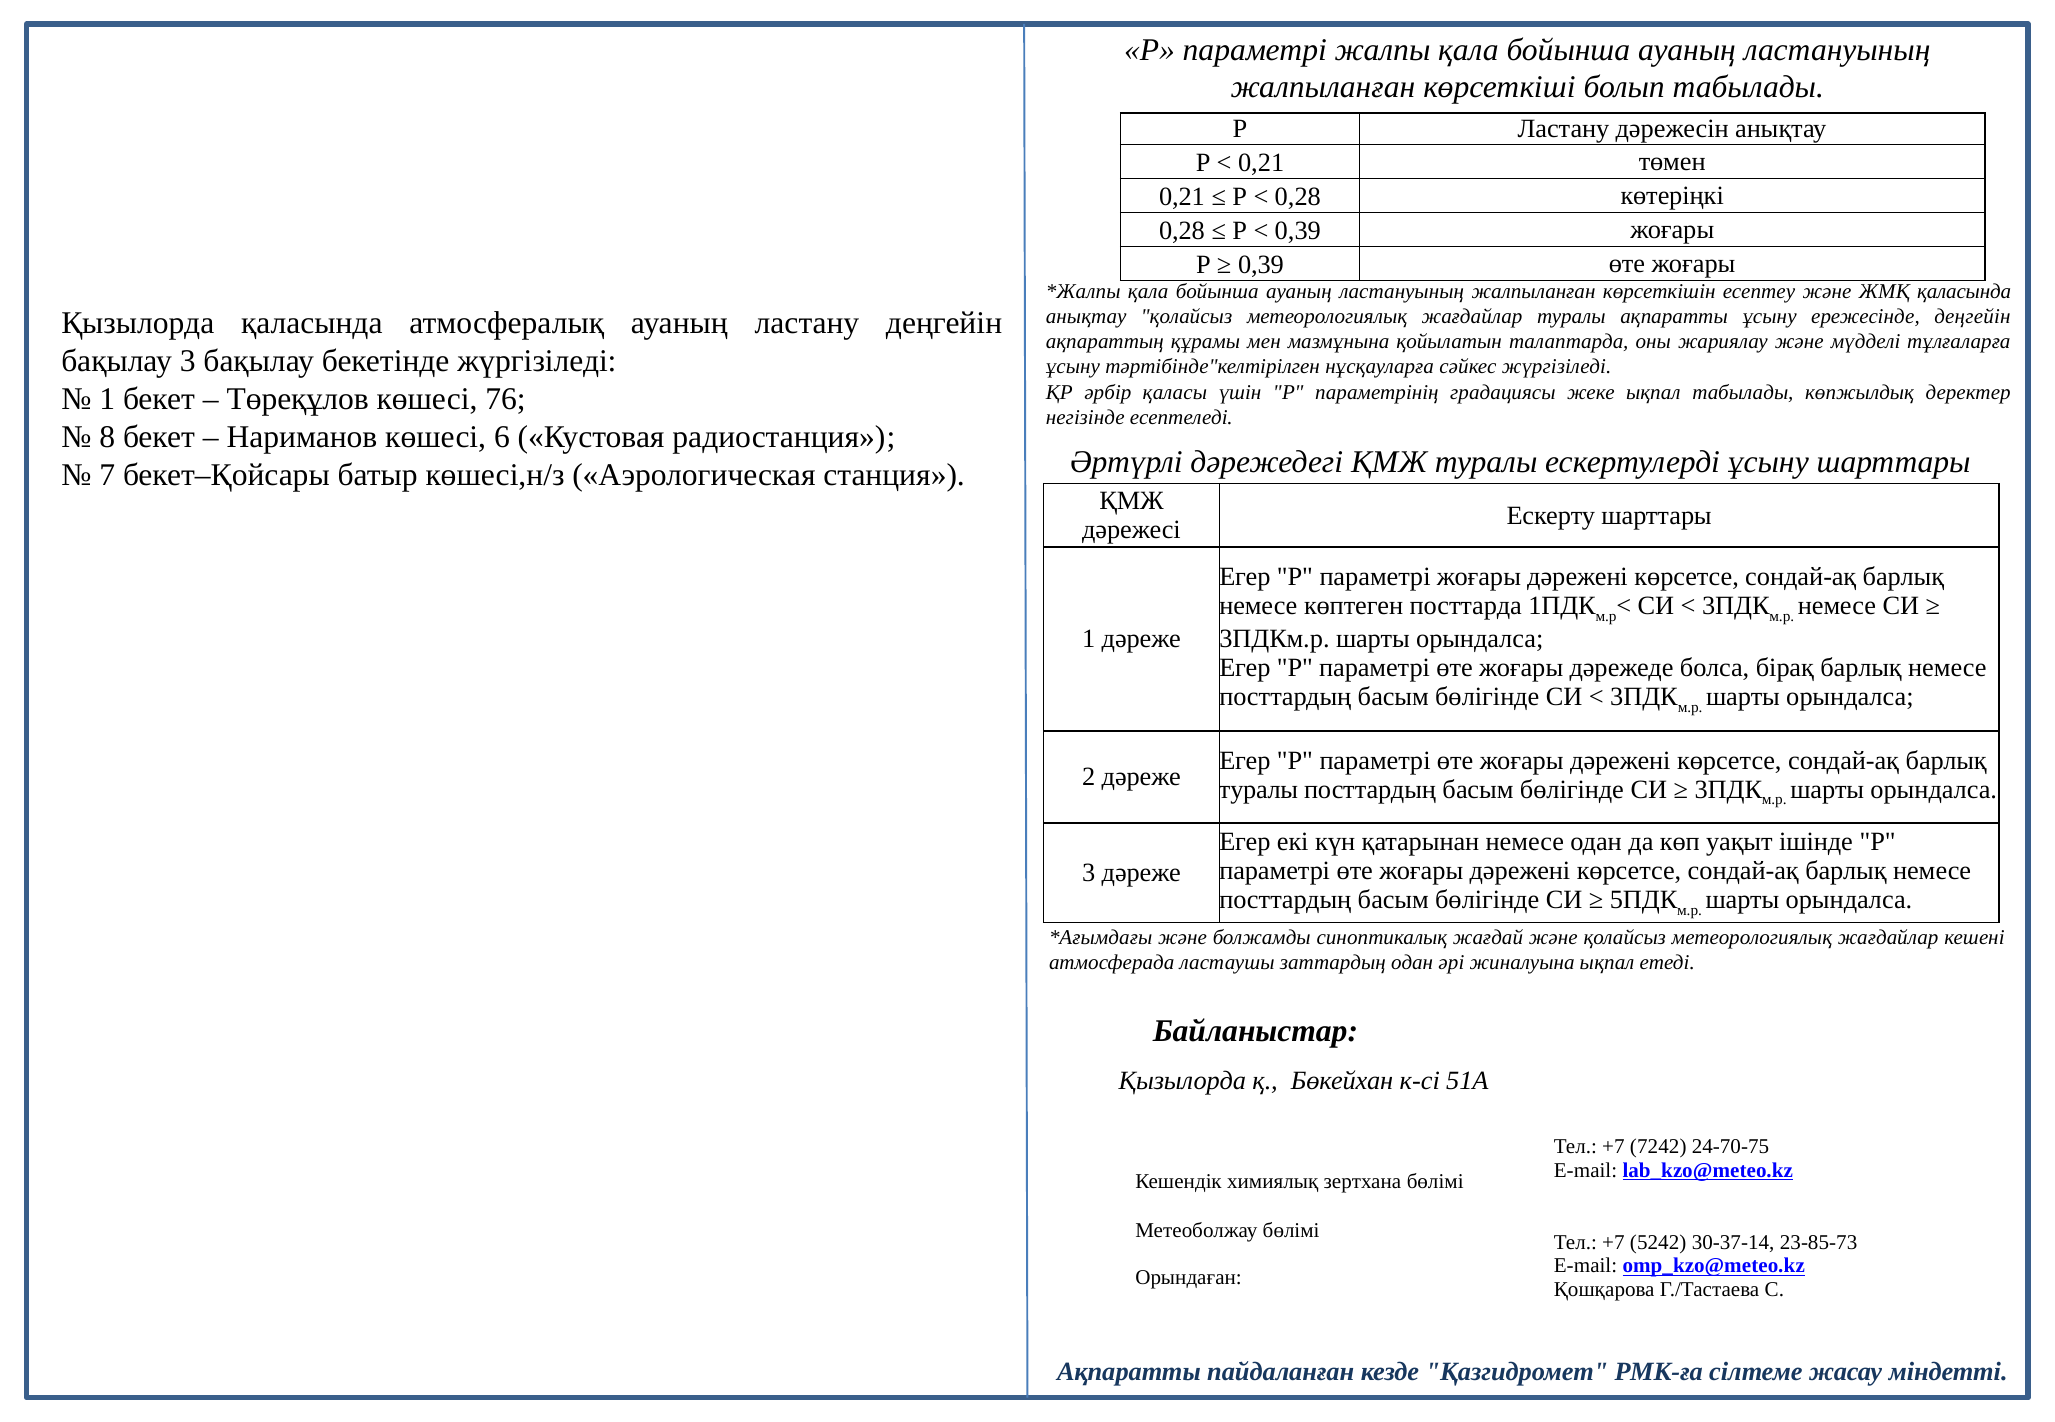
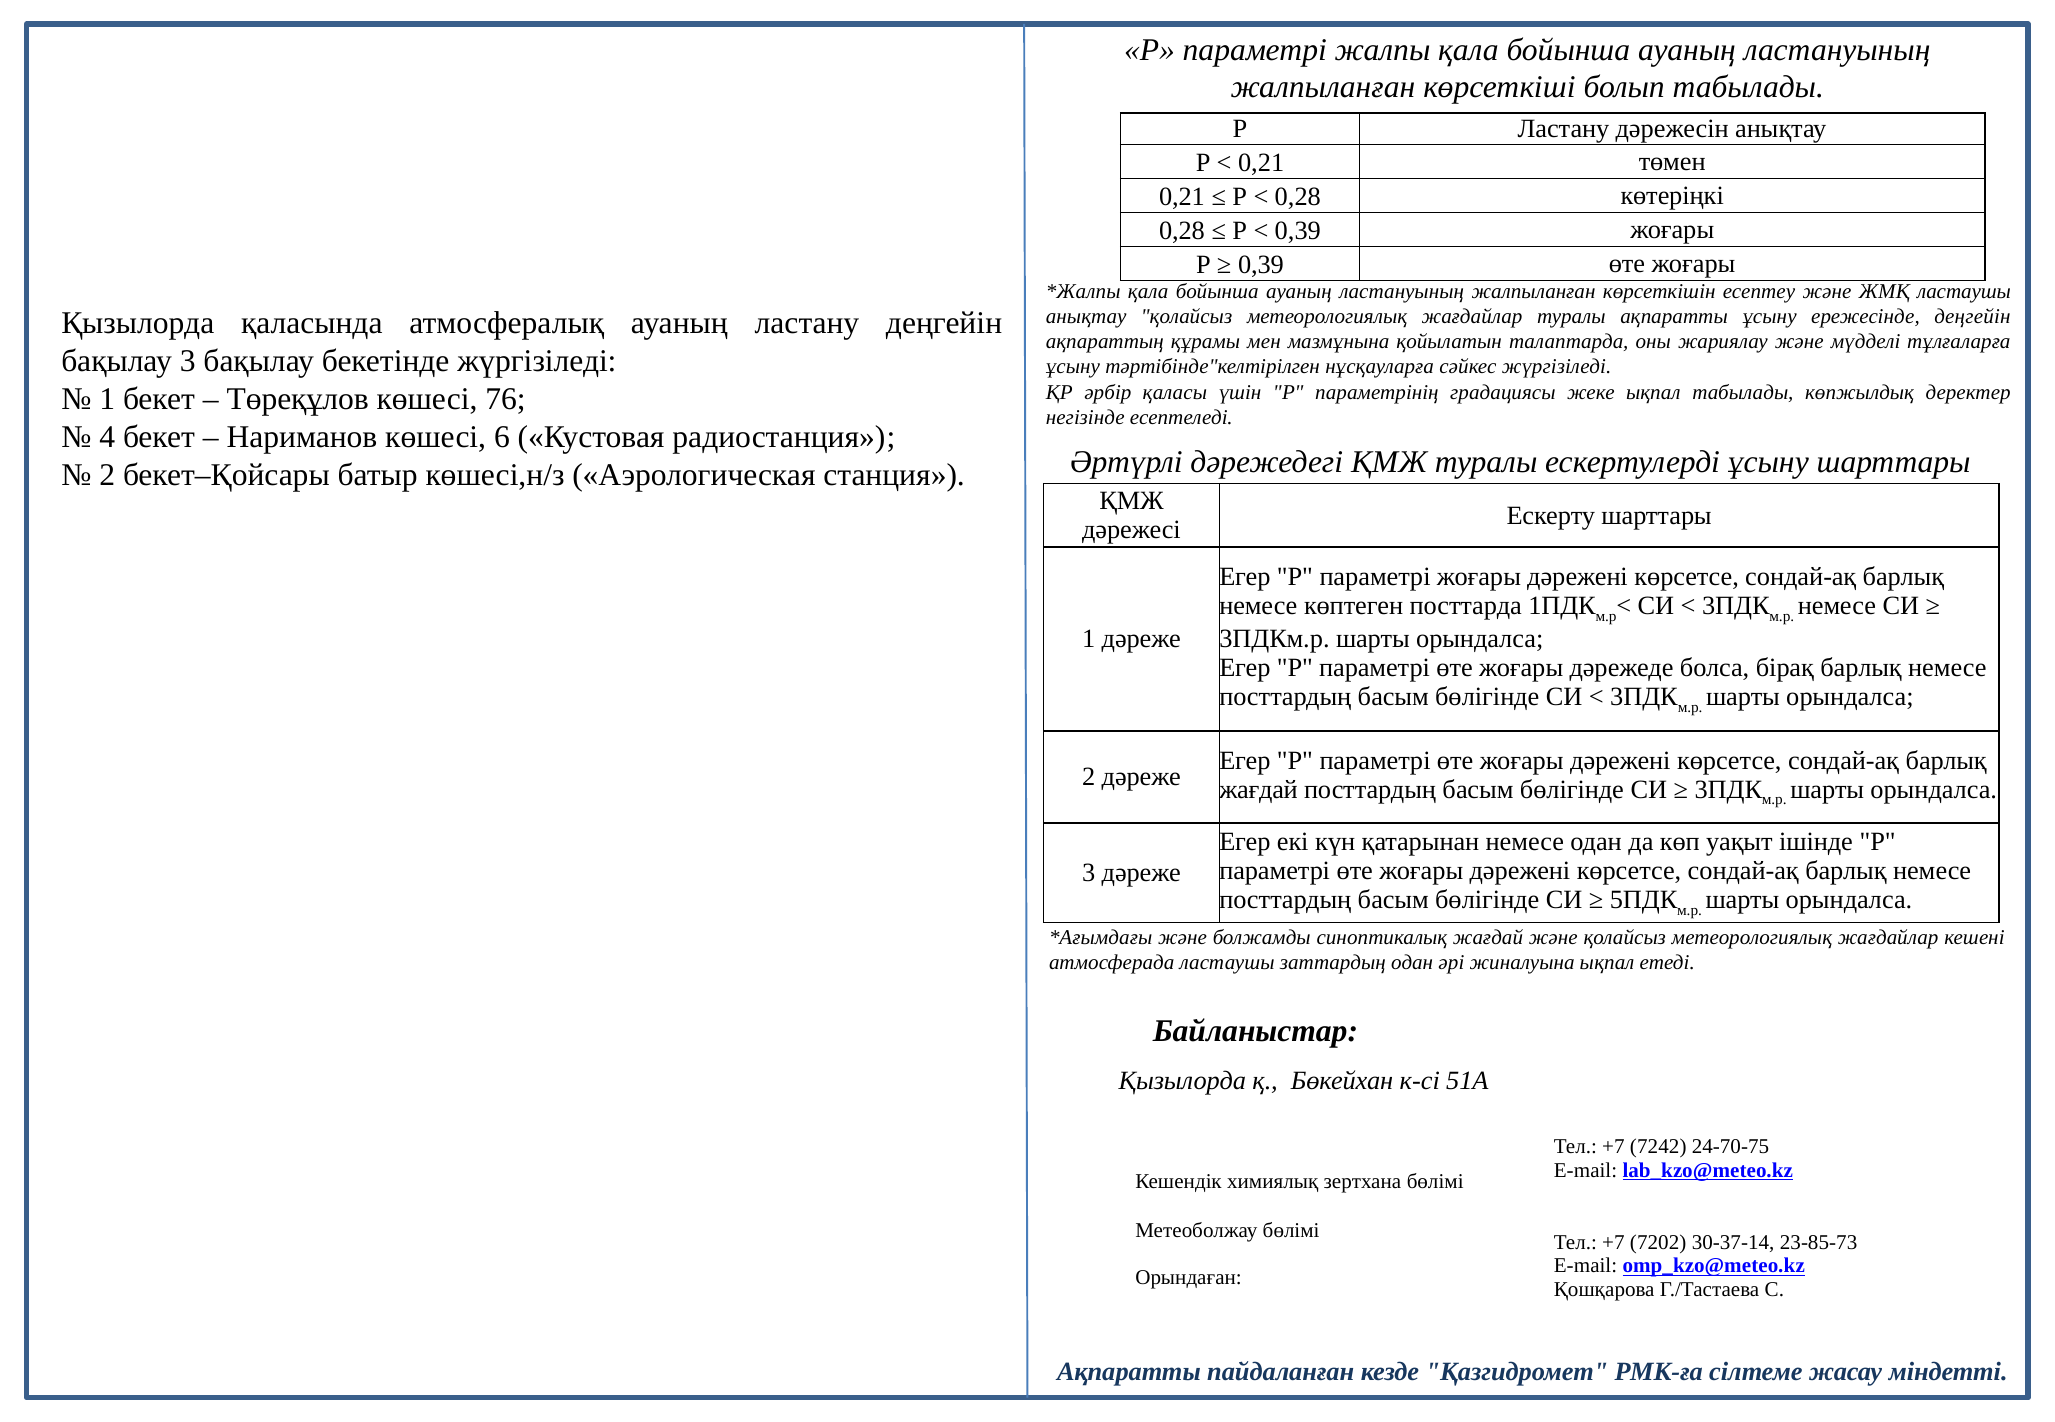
ЖМҚ қаласында: қаласында -> ластаушы (1964, 291)
8: 8 -> 4 (107, 437)
7: 7 -> 2 (107, 475)
туралы: туралы -> жағдай (1259, 790)
5242: 5242 -> 7202 (1658, 1243)
